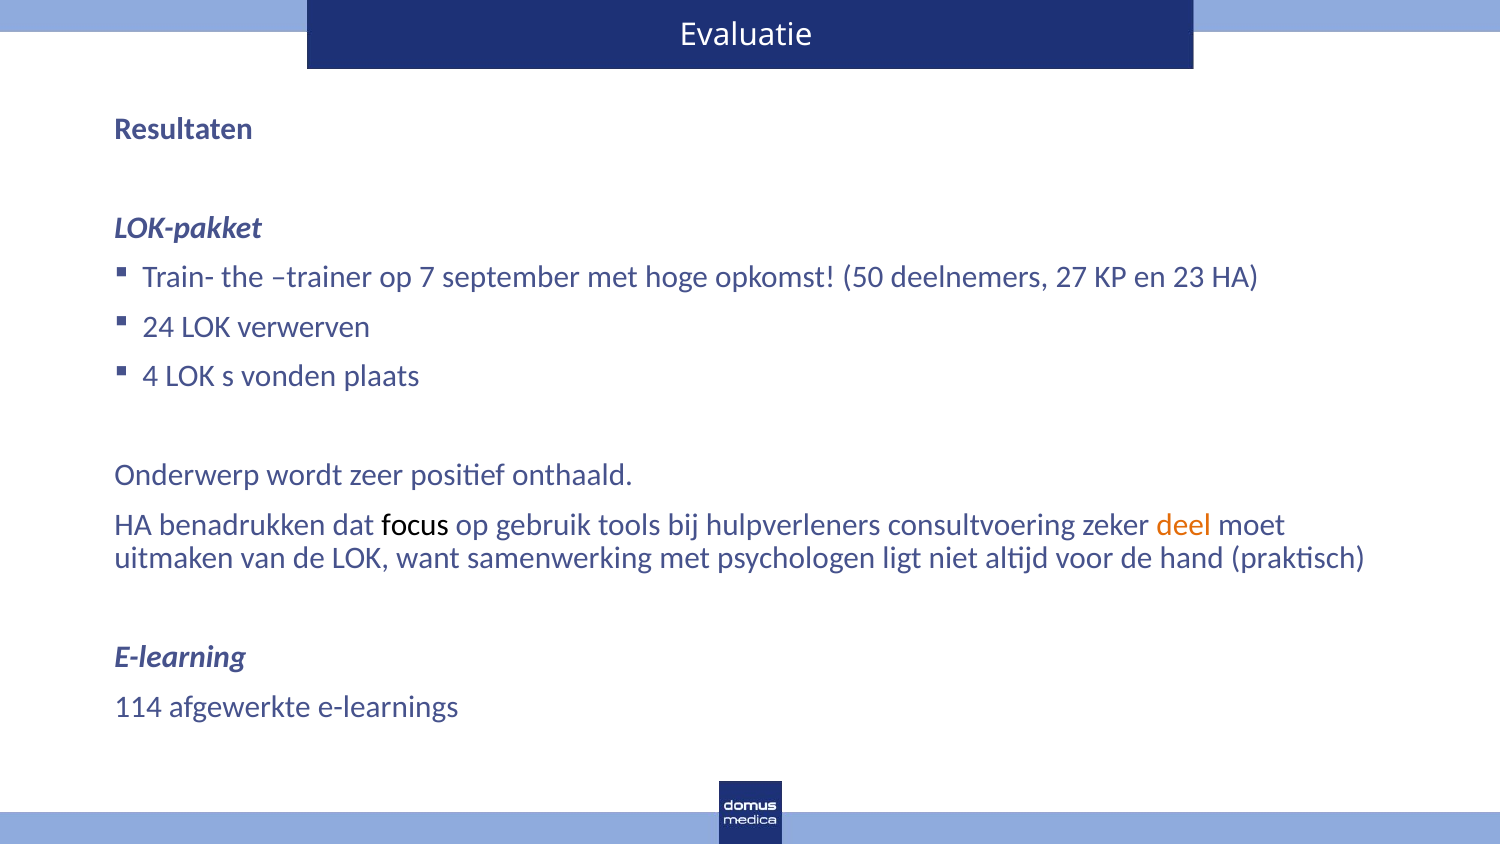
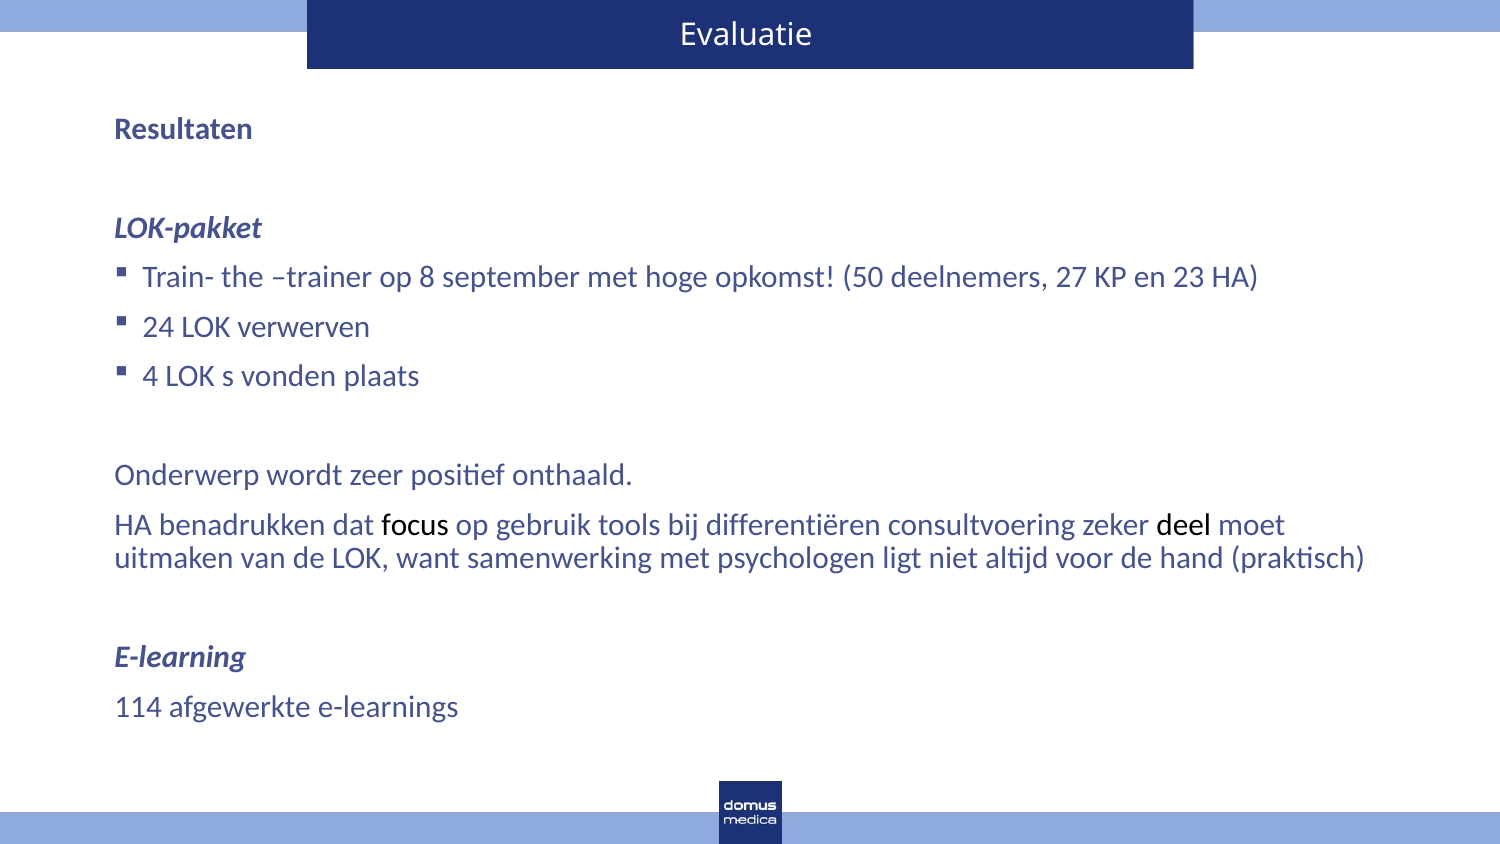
7: 7 -> 8 (427, 277)
hulpverleners: hulpverleners -> differentiëren (793, 525)
deel colour: orange -> black (1184, 525)
